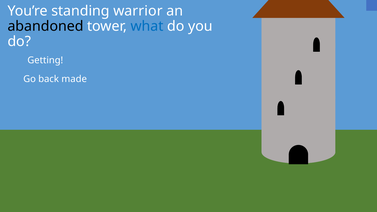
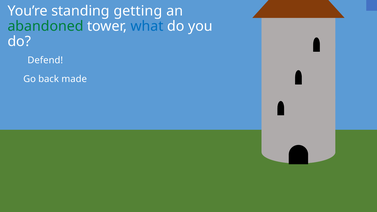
warrior: warrior -> getting (138, 11)
abandoned colour: black -> green (45, 26)
Getting: Getting -> Defend (45, 60)
